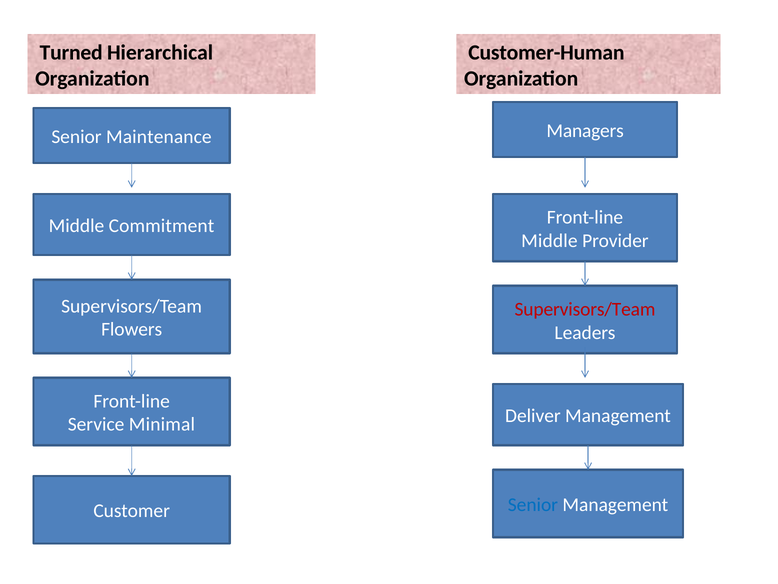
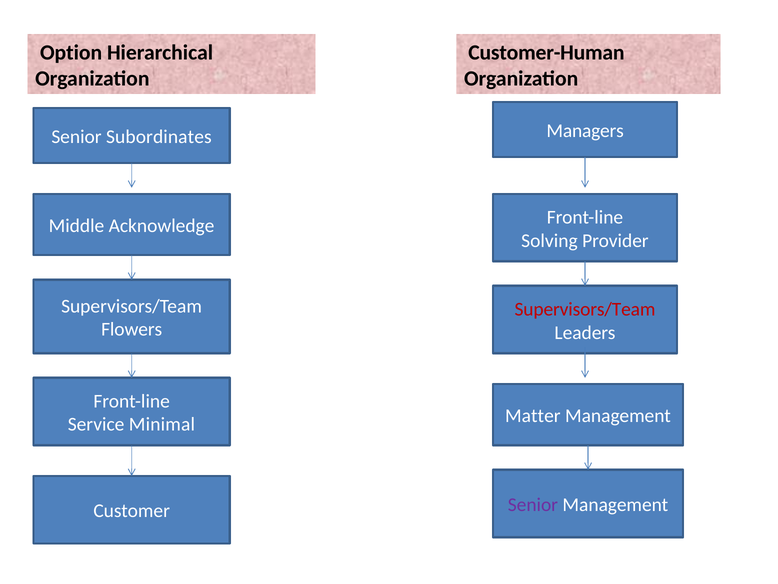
Turned: Turned -> Option (71, 53)
Maintenance: Maintenance -> Subordinates (159, 137)
Commitment: Commitment -> Acknowledge (162, 226)
Middle: Middle -> Solving (549, 240)
Deliver: Deliver -> Matter (533, 416)
Senior colour: blue -> purple (533, 504)
